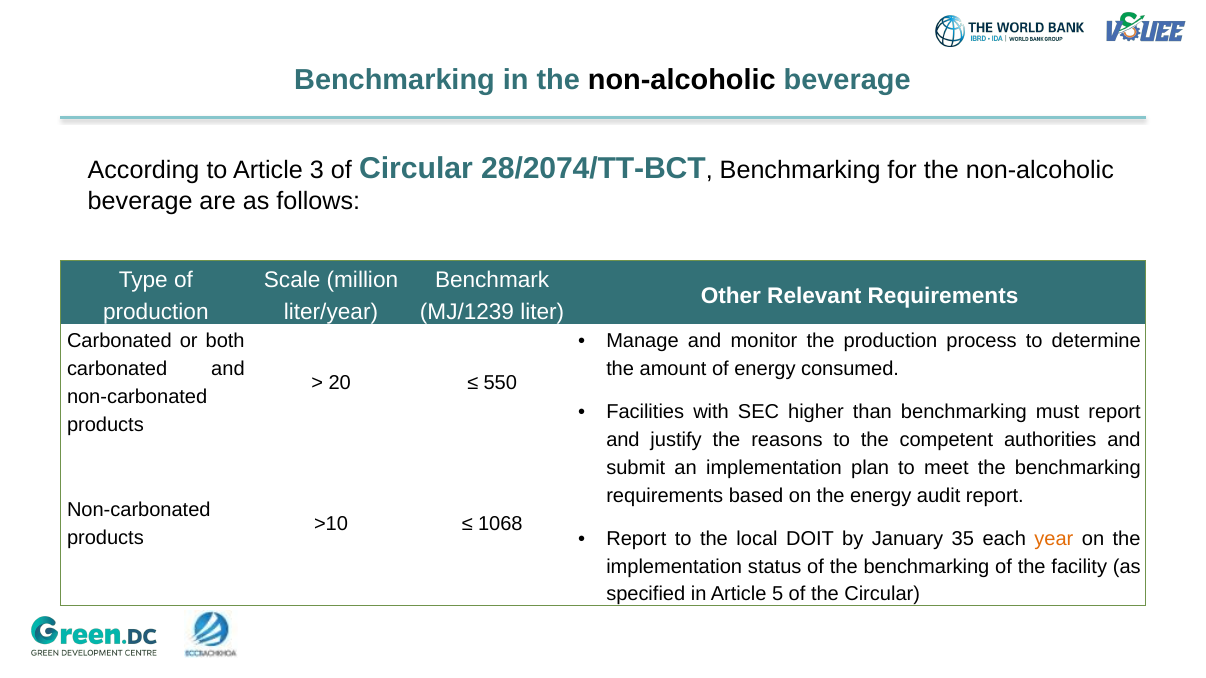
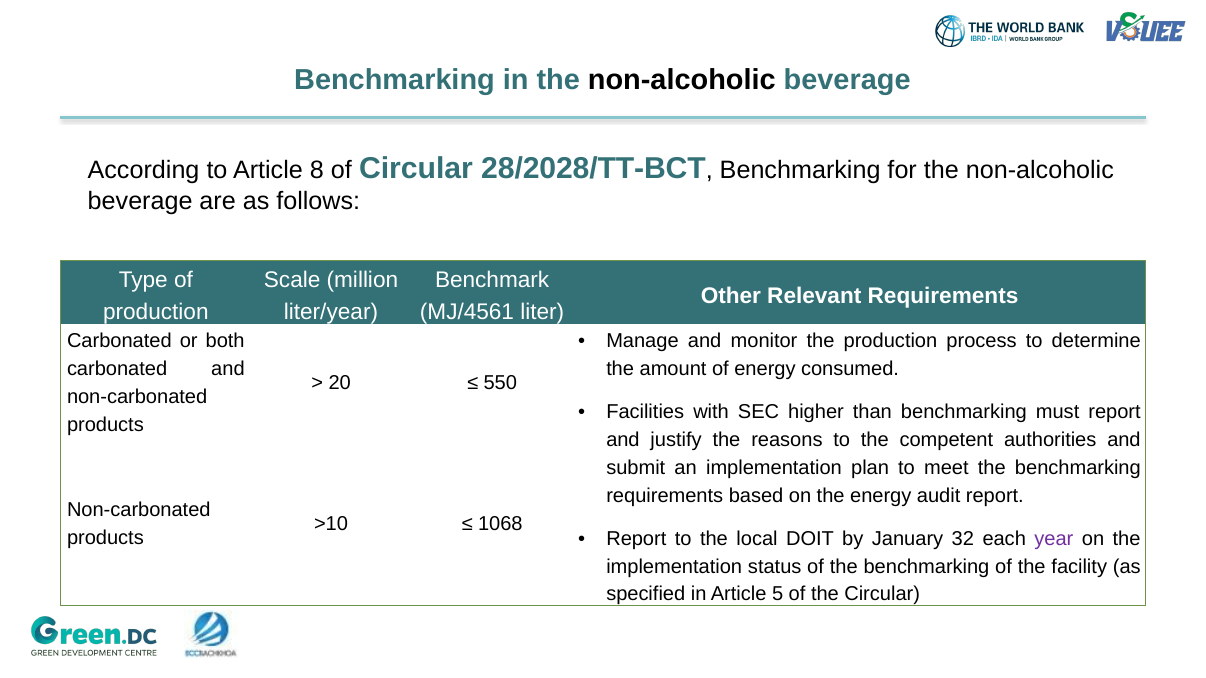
3: 3 -> 8 (317, 170)
28/2074/TT-BCT: 28/2074/TT-BCT -> 28/2028/TT-BCT (594, 169)
MJ/1239: MJ/1239 -> MJ/4561 (467, 312)
35: 35 -> 32 (963, 539)
year colour: orange -> purple (1054, 539)
